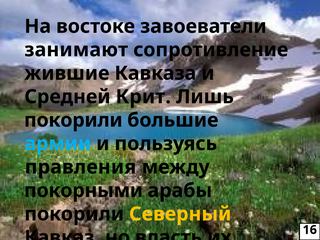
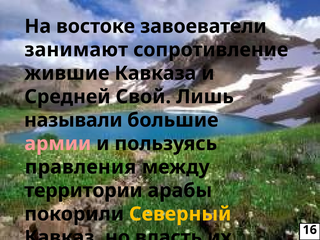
Крит: Крит -> Свой (143, 97)
покорили: покорили -> называли (73, 120)
армии colour: light blue -> pink (58, 144)
покорными: покорными -> территории (84, 191)
